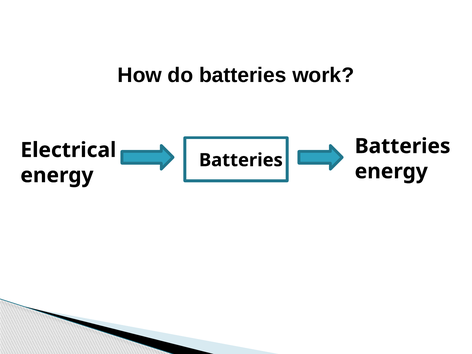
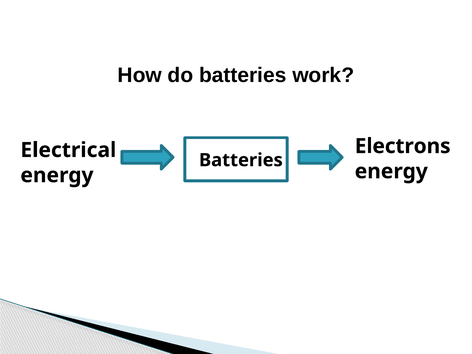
Batteries: Batteries -> Electrons (403, 146)
